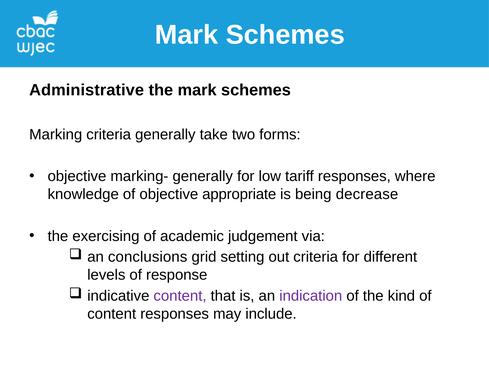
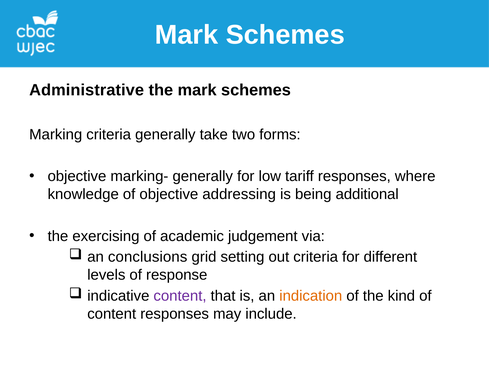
appropriate: appropriate -> addressing (239, 194)
decrease: decrease -> additional (367, 194)
indication colour: purple -> orange (311, 296)
